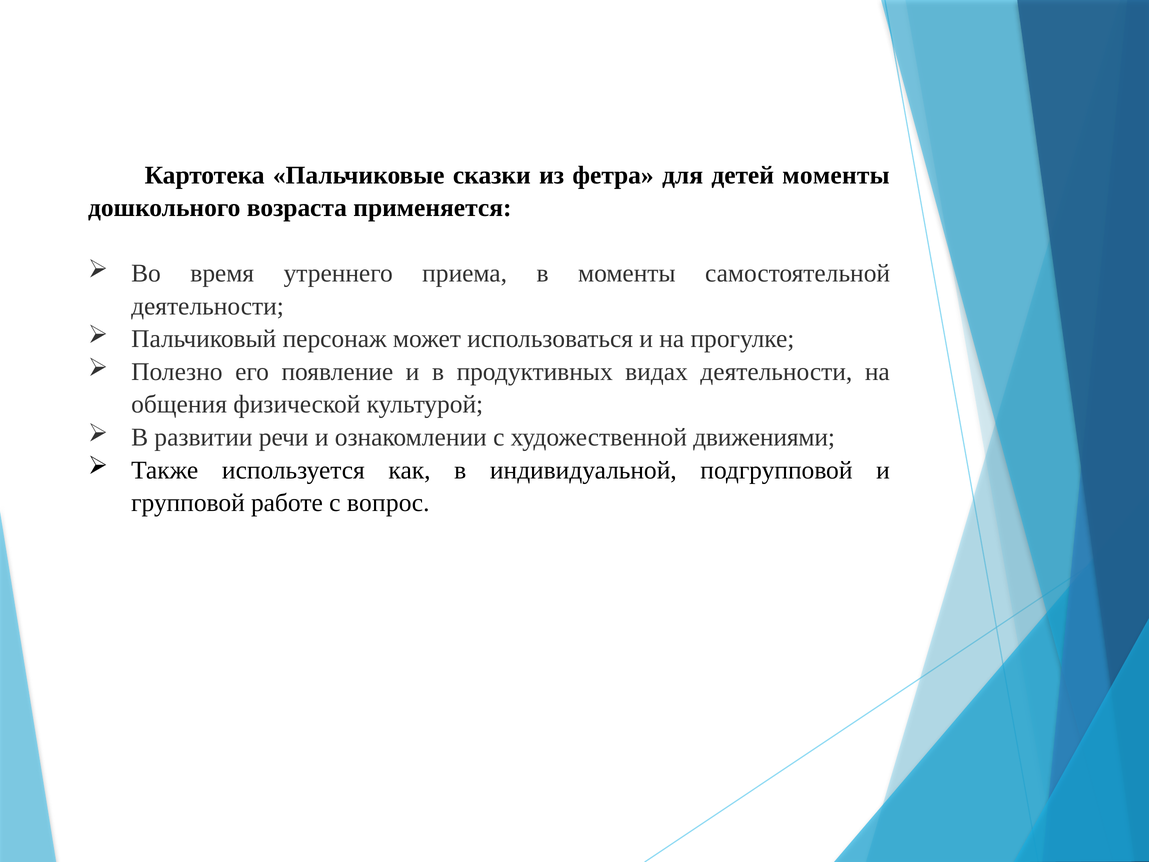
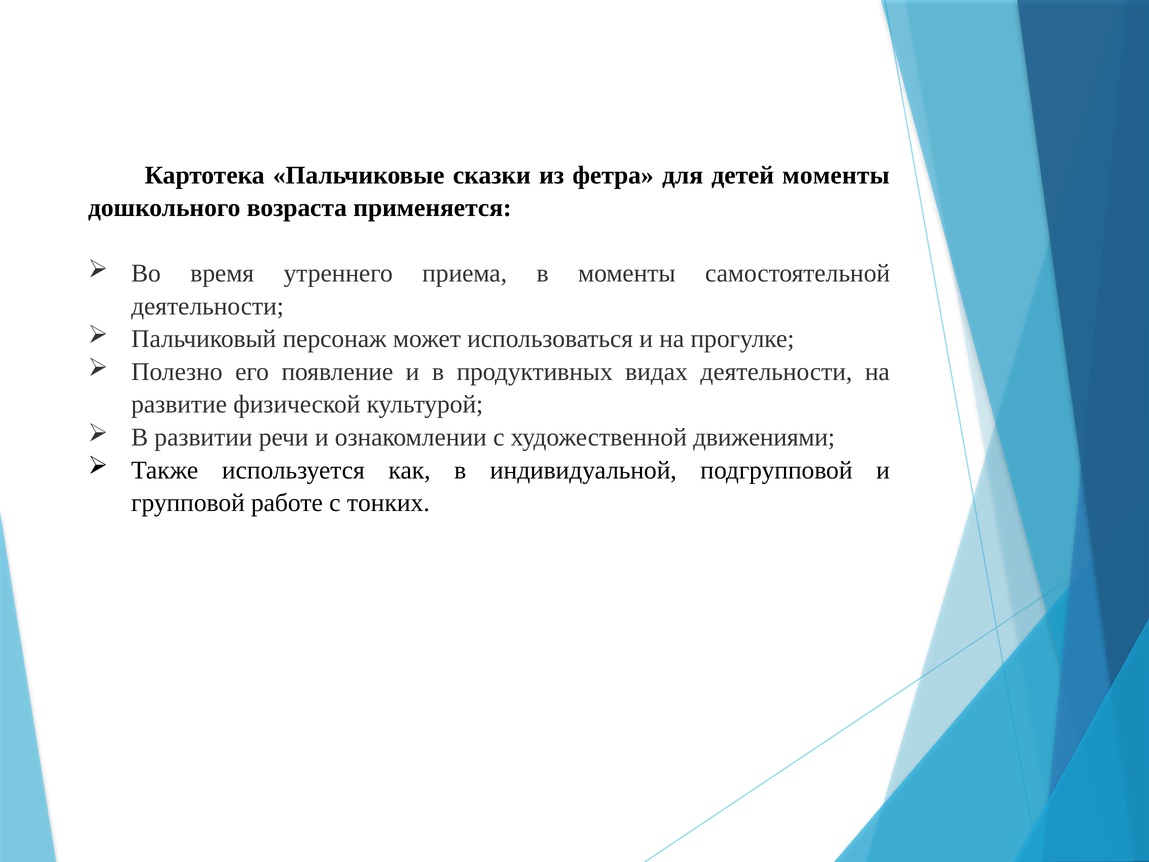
общения: общения -> развитие (179, 404)
вопрос: вопрос -> тонких (388, 503)
